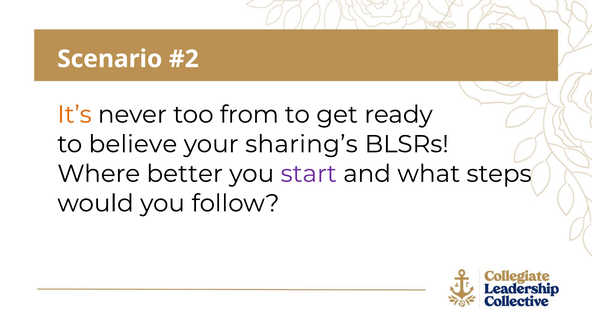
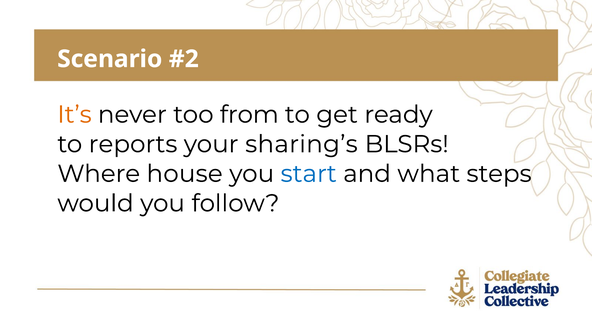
believe: believe -> reports (133, 144)
better: better -> house (185, 174)
start colour: purple -> blue (309, 174)
